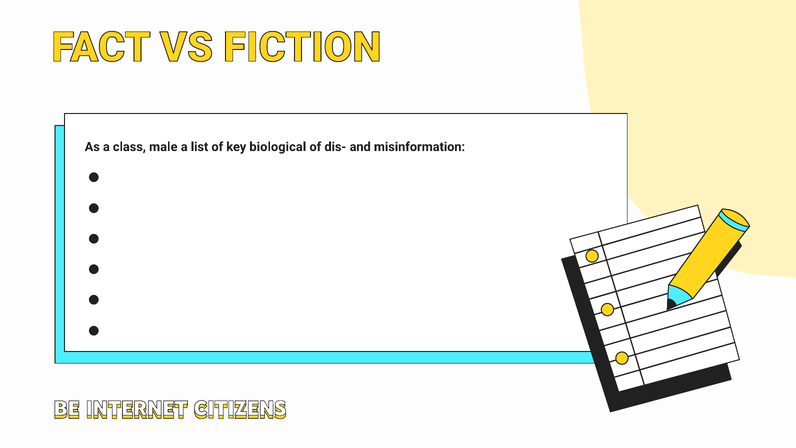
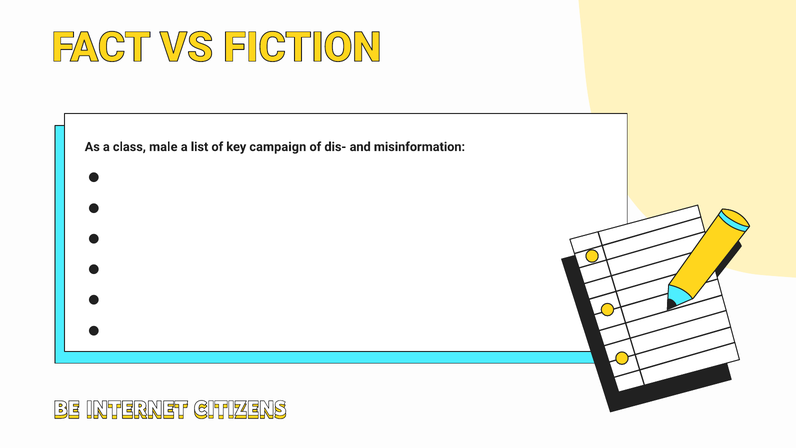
biological: biological -> campaign (278, 147)
